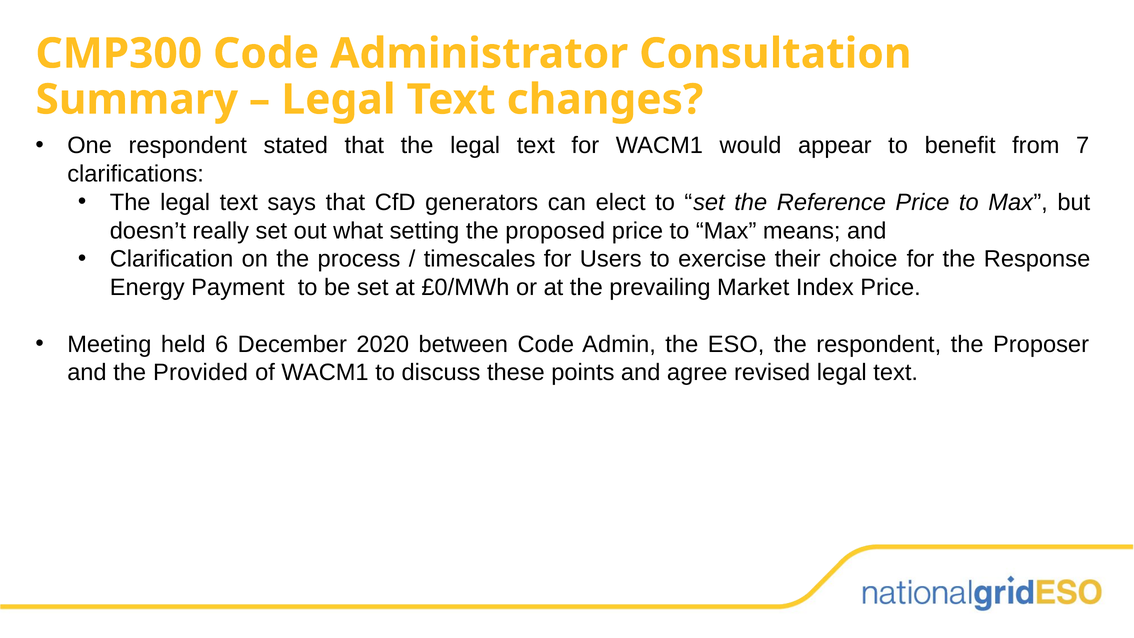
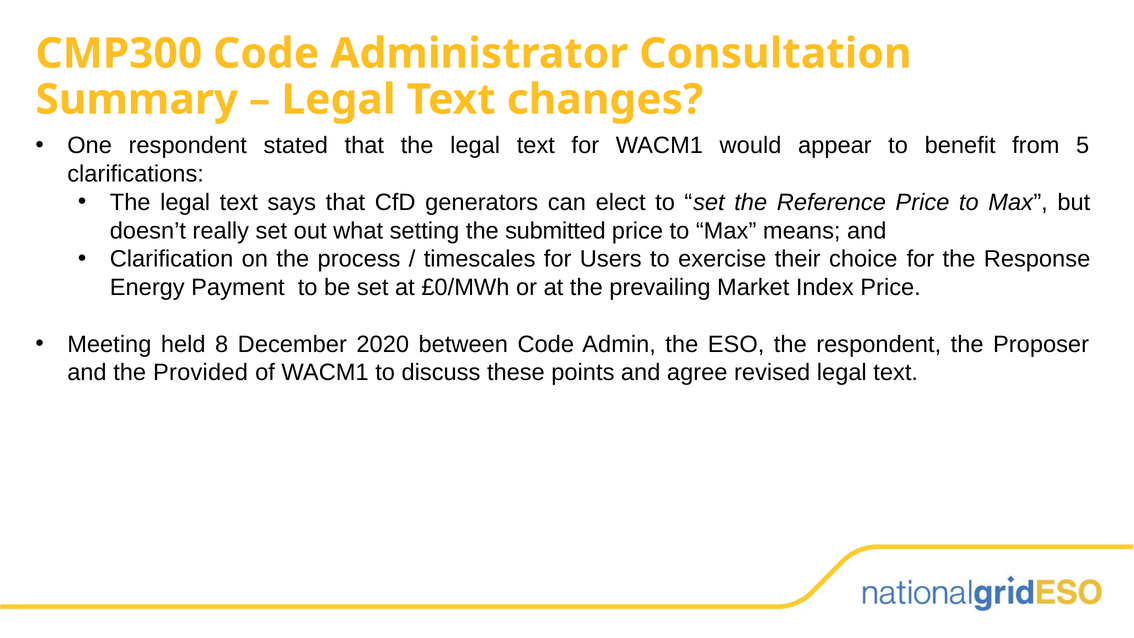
7: 7 -> 5 (1083, 146)
proposed: proposed -> submitted (555, 231)
6: 6 -> 8 (222, 344)
